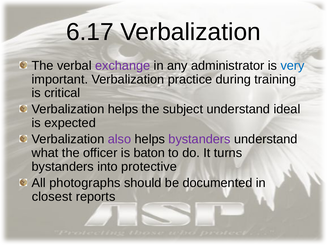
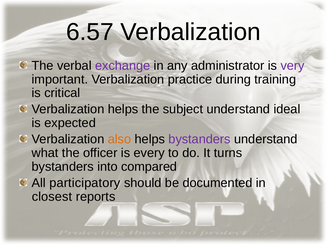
6.17: 6.17 -> 6.57 (90, 32)
very colour: blue -> purple (293, 66)
also colour: purple -> orange (119, 139)
baton: baton -> every (149, 153)
protective: protective -> compared (149, 167)
photographs: photographs -> participatory (85, 183)
